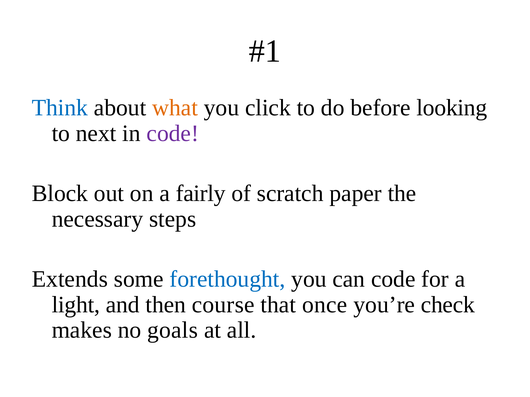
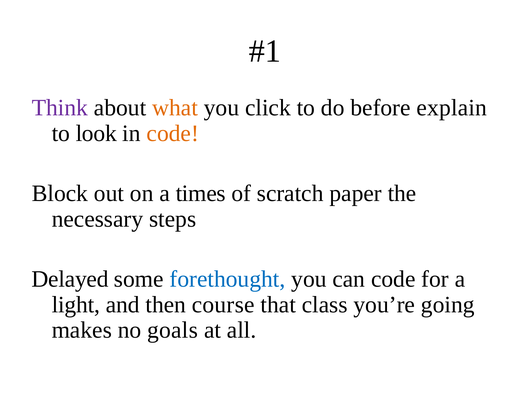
Think colour: blue -> purple (60, 108)
looking: looking -> explain (452, 108)
next: next -> look (96, 133)
code colour: purple -> orange (173, 133)
fairly: fairly -> times (201, 194)
Extends: Extends -> Delayed (70, 280)
once: once -> class (325, 305)
check: check -> going (448, 305)
